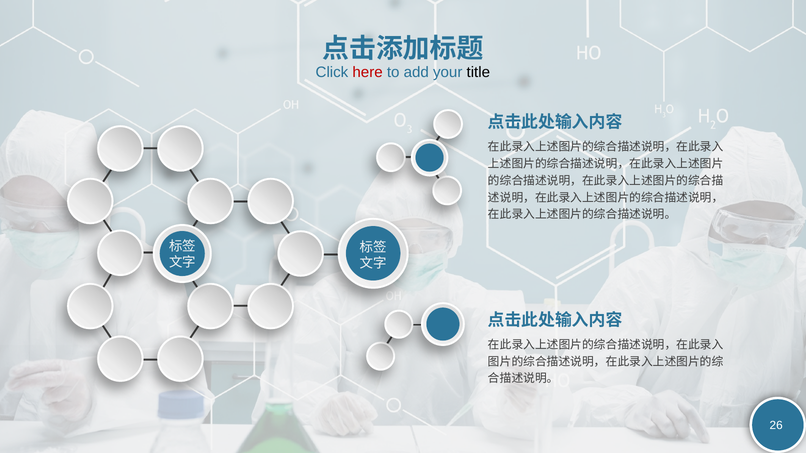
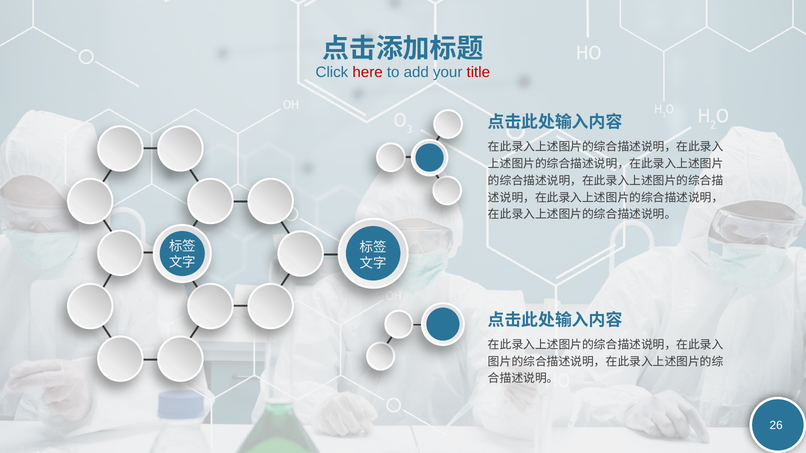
title colour: black -> red (478, 72)
